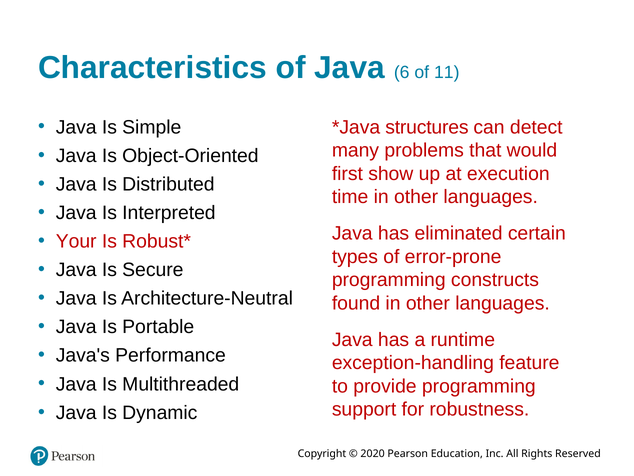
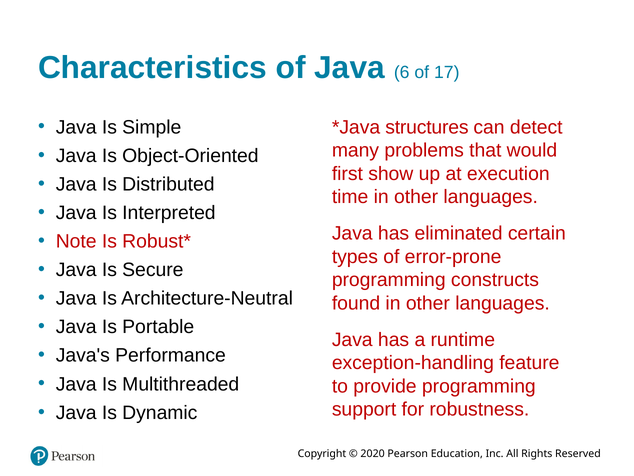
11: 11 -> 17 (447, 72)
Your: Your -> Note (76, 241)
